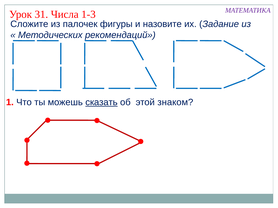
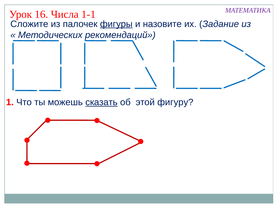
31: 31 -> 16 (41, 14)
1-3: 1-3 -> 1-1 (88, 14)
фигуры underline: none -> present (116, 24)
знаком: знаком -> фигуру (175, 103)
